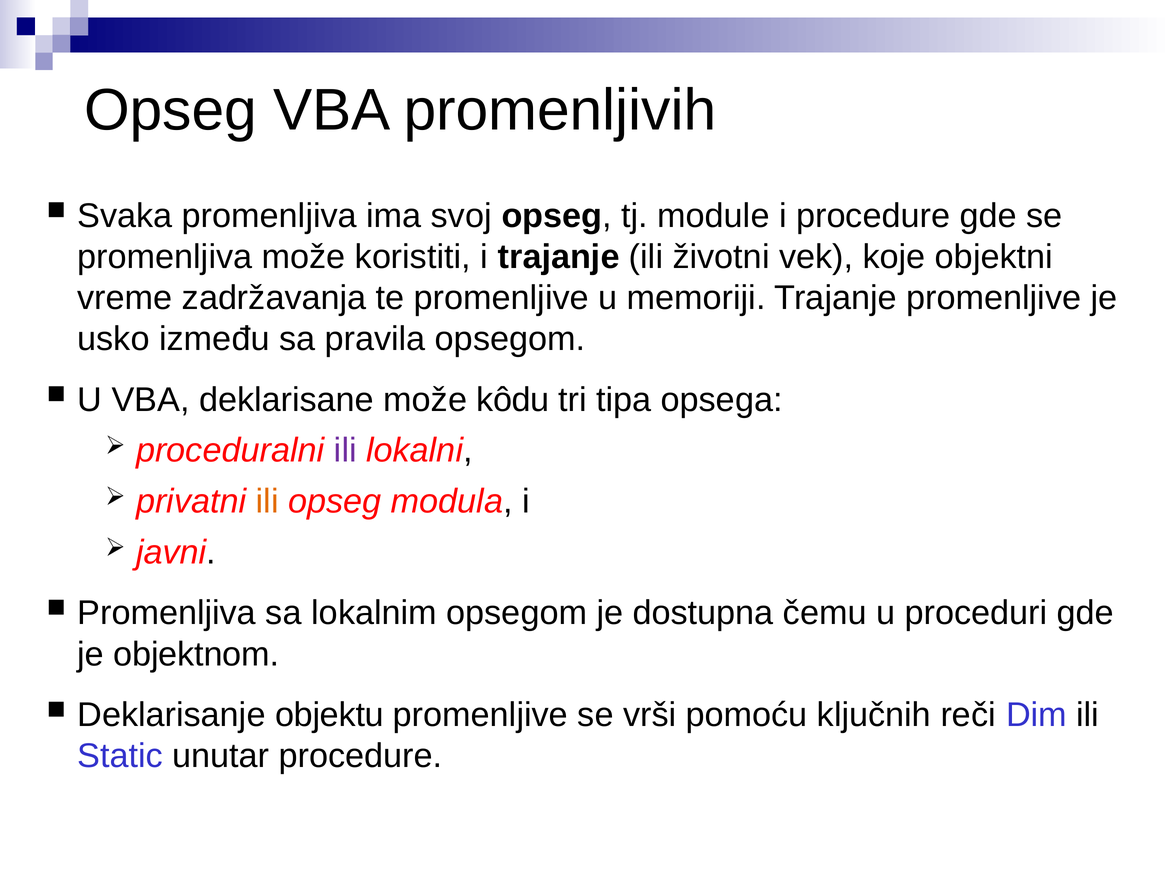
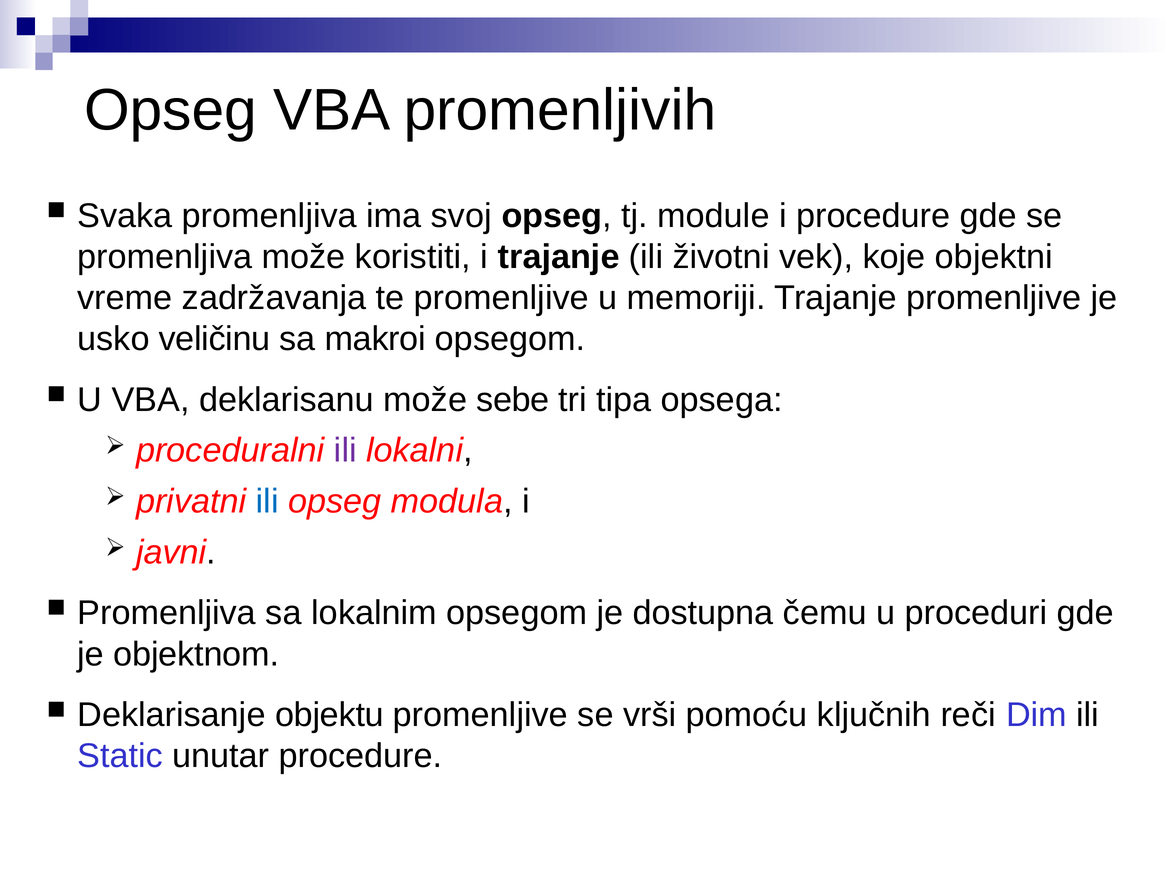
između: između -> veličinu (215, 339)
pravila: pravila -> makroi (375, 339)
deklarisane: deklarisane -> deklarisanu (286, 400)
kôdu: kôdu -> sebe (513, 400)
ili colour: orange -> blue (267, 501)
